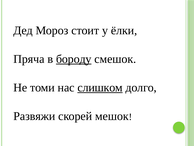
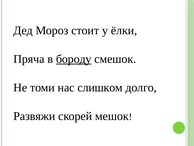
слишком underline: present -> none (100, 87)
